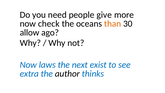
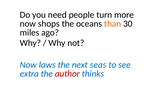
give: give -> turn (104, 15)
check: check -> shops (49, 24)
allow: allow -> miles (30, 32)
exist: exist -> seas (98, 65)
author colour: black -> red (67, 74)
